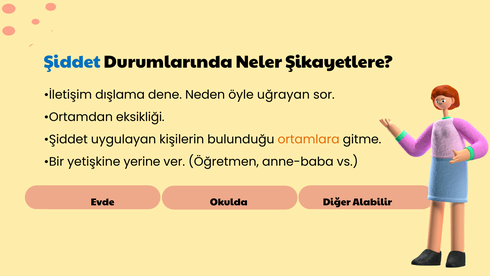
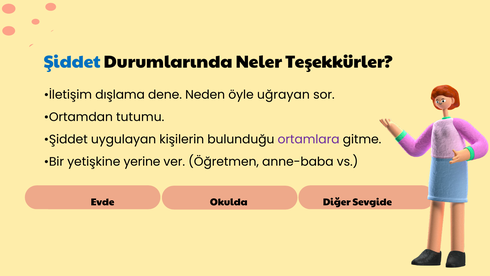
Şikayetlere: Şikayetlere -> Teşekkürler (339, 62)
eksikliği: eksikliği -> tutumu (140, 117)
ortamlara colour: orange -> purple (309, 139)
Alabilir: Alabilir -> Sevgide (372, 202)
